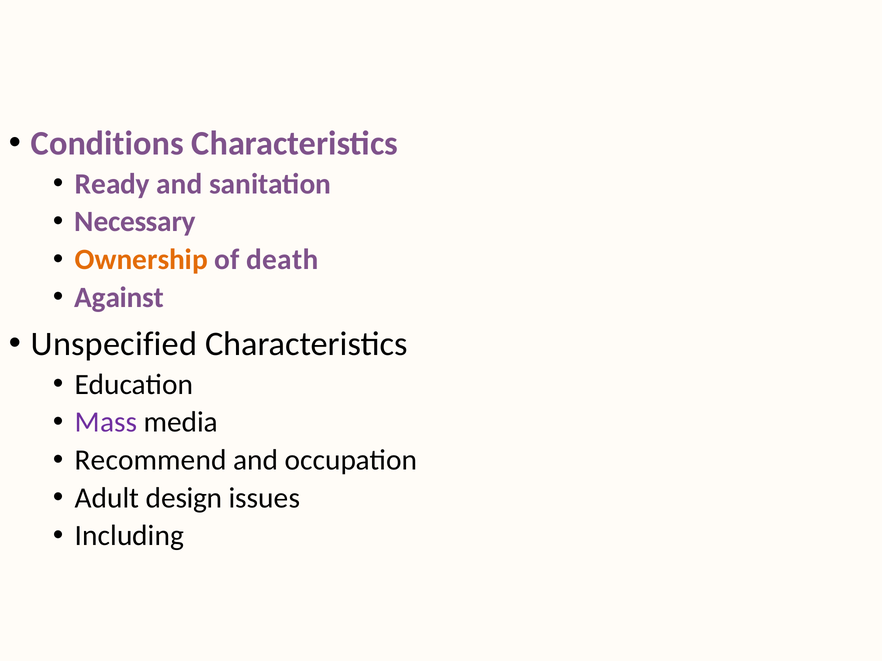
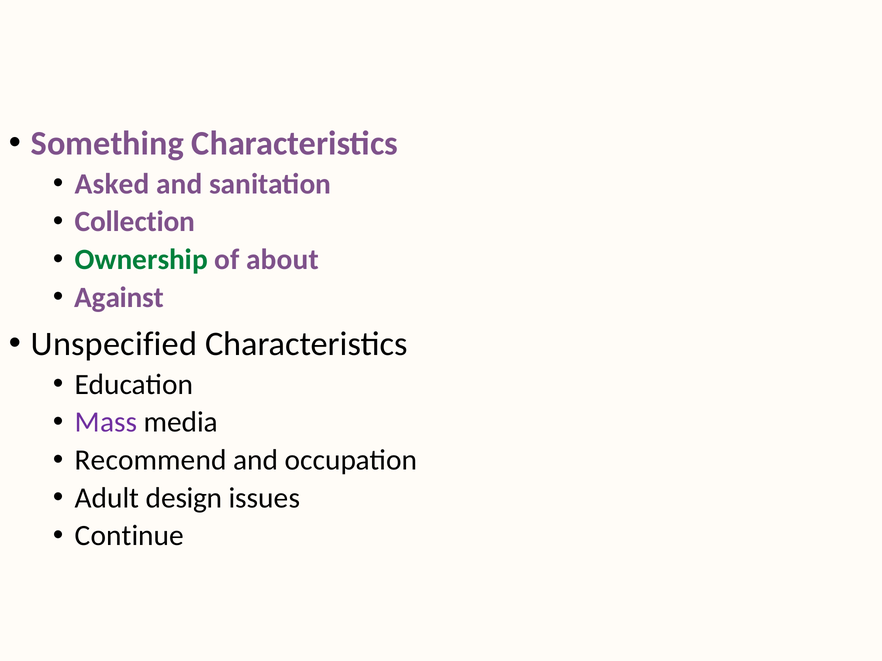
Conditions: Conditions -> Something (107, 143)
Ready: Ready -> Asked (112, 184)
Necessary: Necessary -> Collection (135, 222)
Ownership colour: orange -> green (141, 260)
death: death -> about (282, 260)
Including: Including -> Continue (129, 536)
